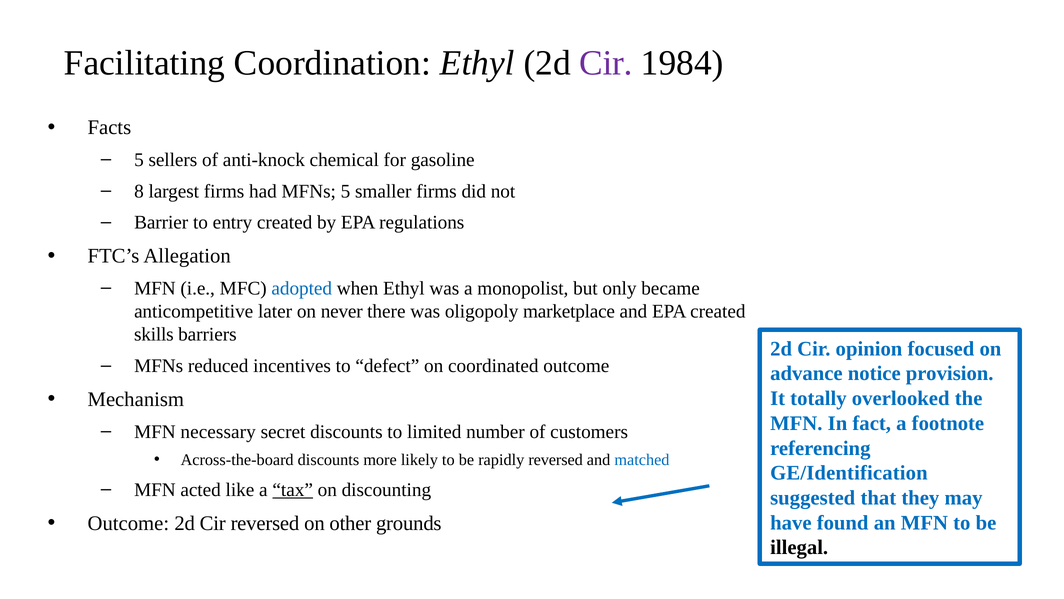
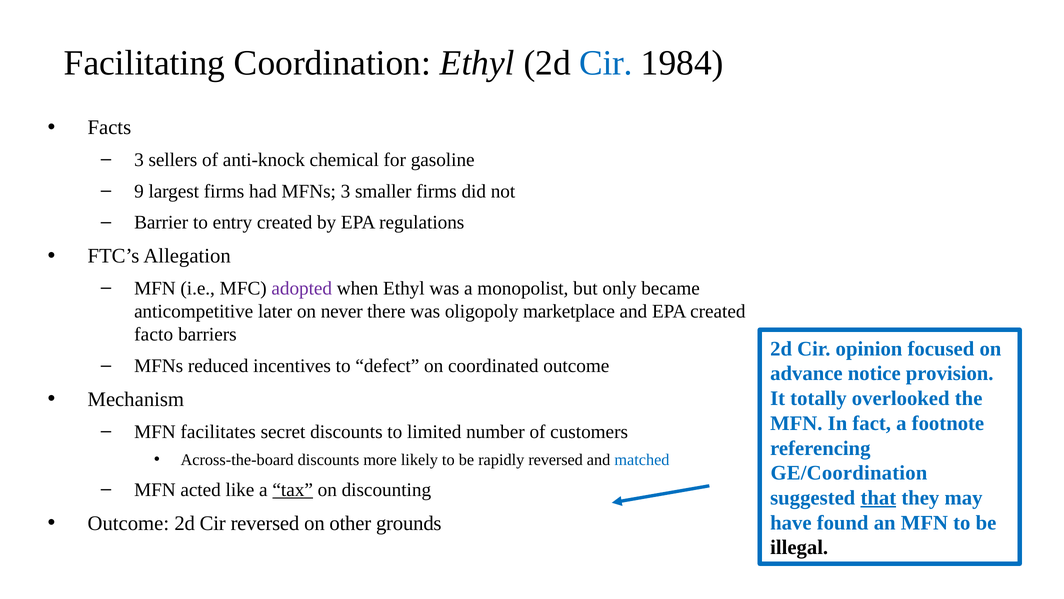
Cir colour: purple -> blue (606, 63)
5: 5 -> 3 (139, 160)
8: 8 -> 9 (139, 191)
MFNs 5: 5 -> 3 (345, 191)
adopted colour: blue -> purple (302, 288)
skills: skills -> facto (154, 334)
necessary: necessary -> facilitates (218, 431)
GE/Identification: GE/Identification -> GE/Coordination (849, 473)
that underline: none -> present (878, 498)
